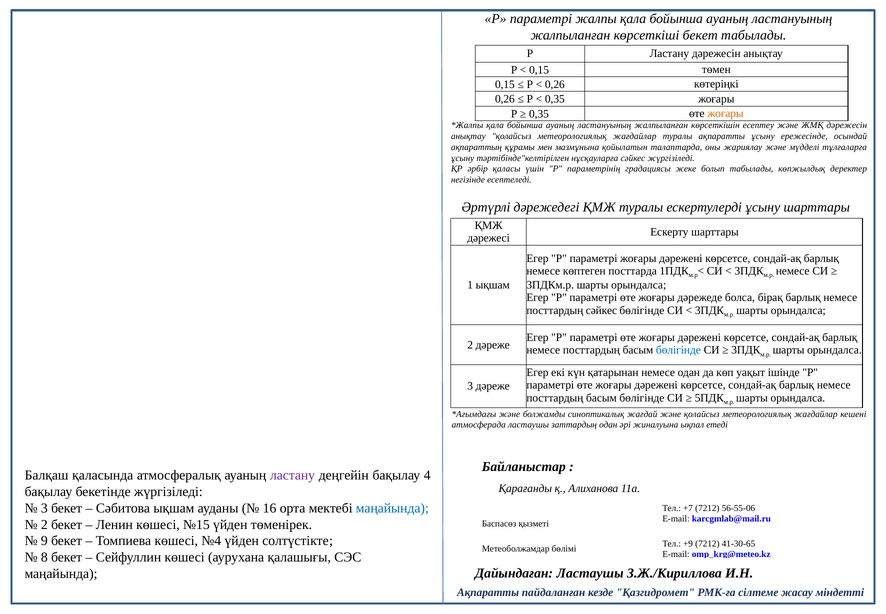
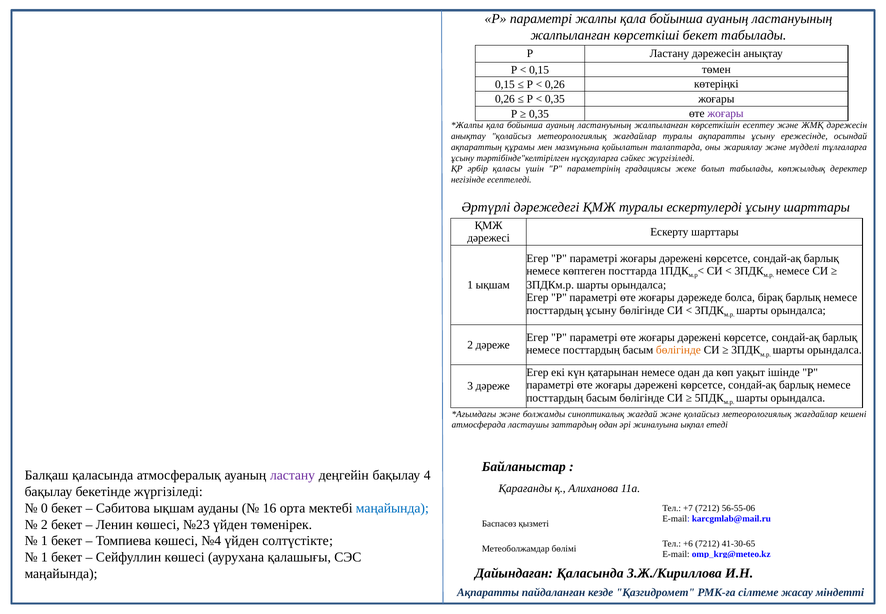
жоғары colour: orange -> purple (725, 113)
посттардың сәйкес: сәйкес -> ұсыну (601, 310)
бөлігінде colour: blue -> orange (678, 350)
3: 3 -> 0 (44, 508)
№15: №15 -> №23 (196, 524)
9: 9 -> 1 (44, 540)
+9: +9 -> +6 (688, 543)
8: 8 -> 1 (44, 557)
Дайындаған Ластаушы: Ластаушы -> Қаласында (590, 573)
